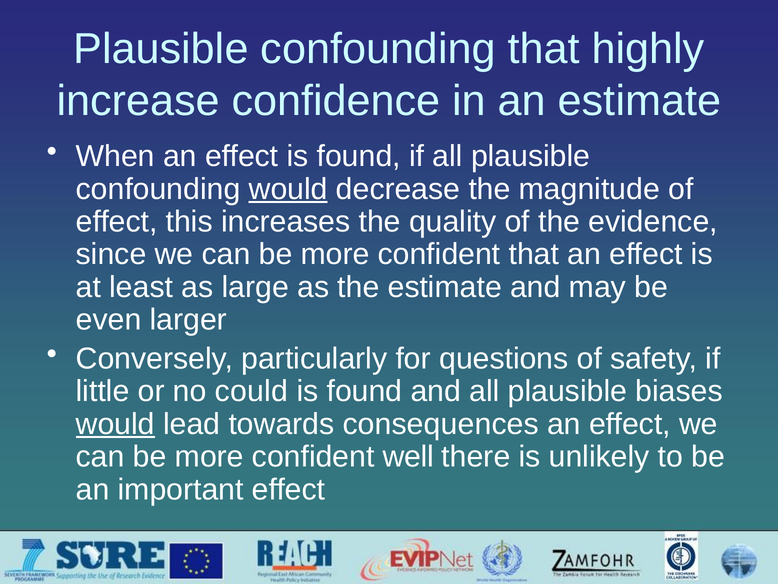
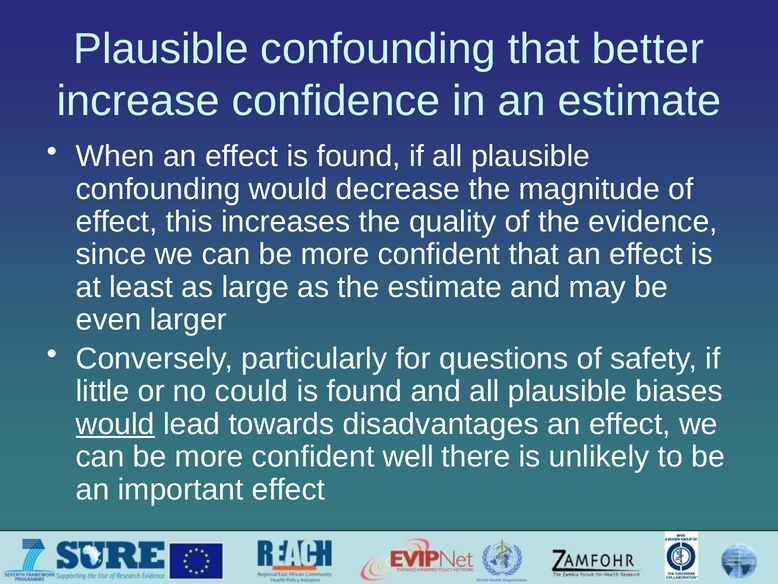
highly: highly -> better (648, 49)
would underline: present -> none (288, 189)
consequences: consequences -> disadvantages (441, 424)
